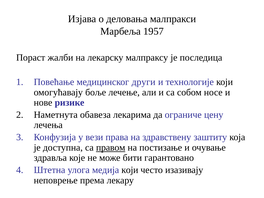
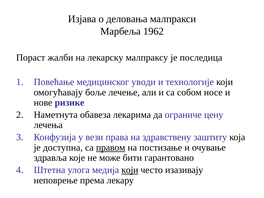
1957: 1957 -> 1962 (153, 31)
други: други -> уводи (144, 82)
који underline: none -> present (130, 170)
